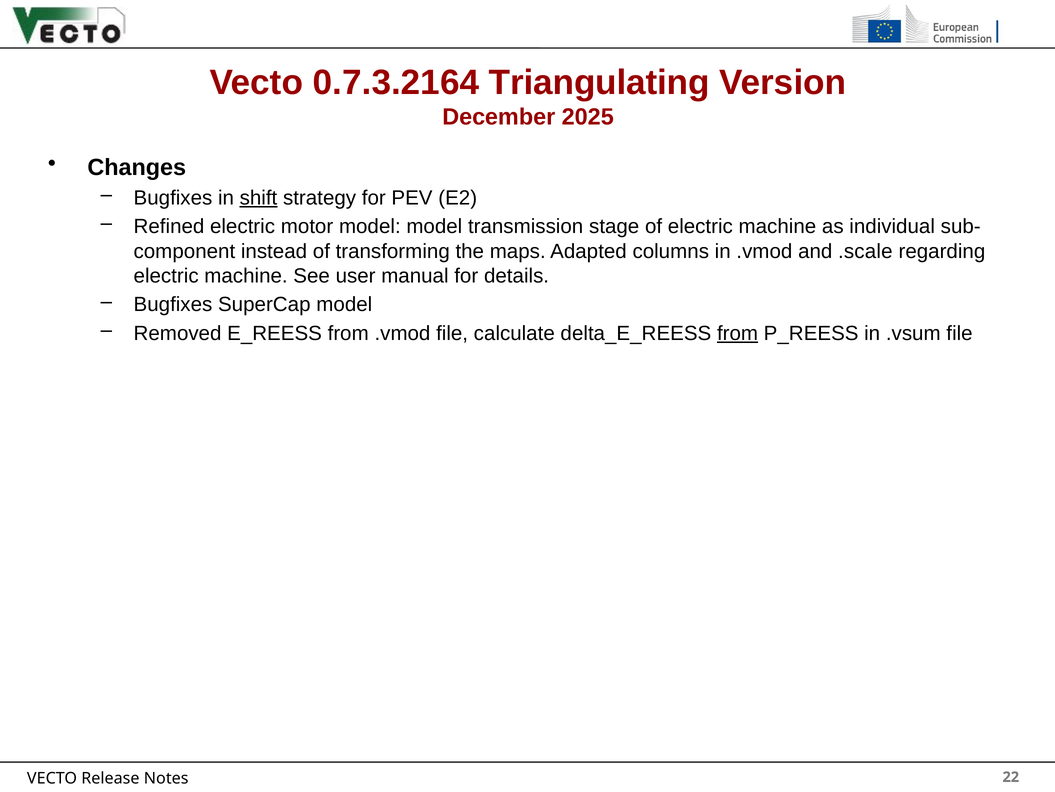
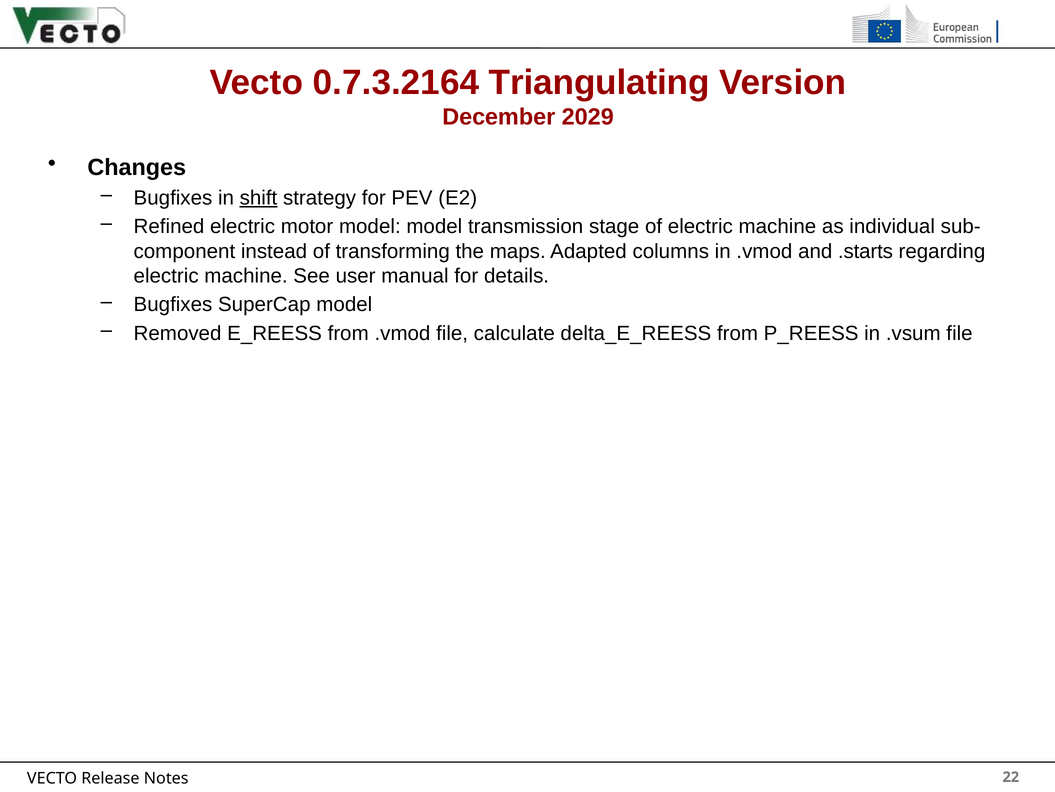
2025: 2025 -> 2029 (588, 117)
.scale: .scale -> .starts (865, 251)
from underline: present -> none (738, 333)
